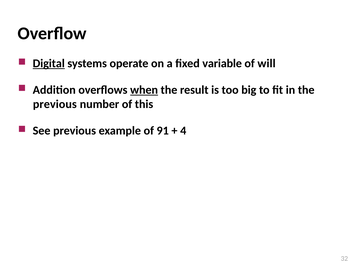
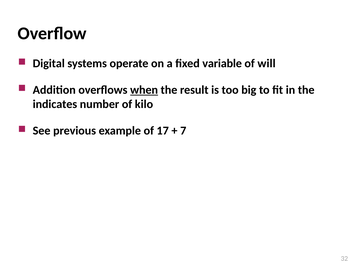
Digital underline: present -> none (49, 63)
previous: previous -> indicates (55, 104)
this: this -> kilo (144, 104)
91: 91 -> 17 (163, 131)
4: 4 -> 7 (183, 131)
